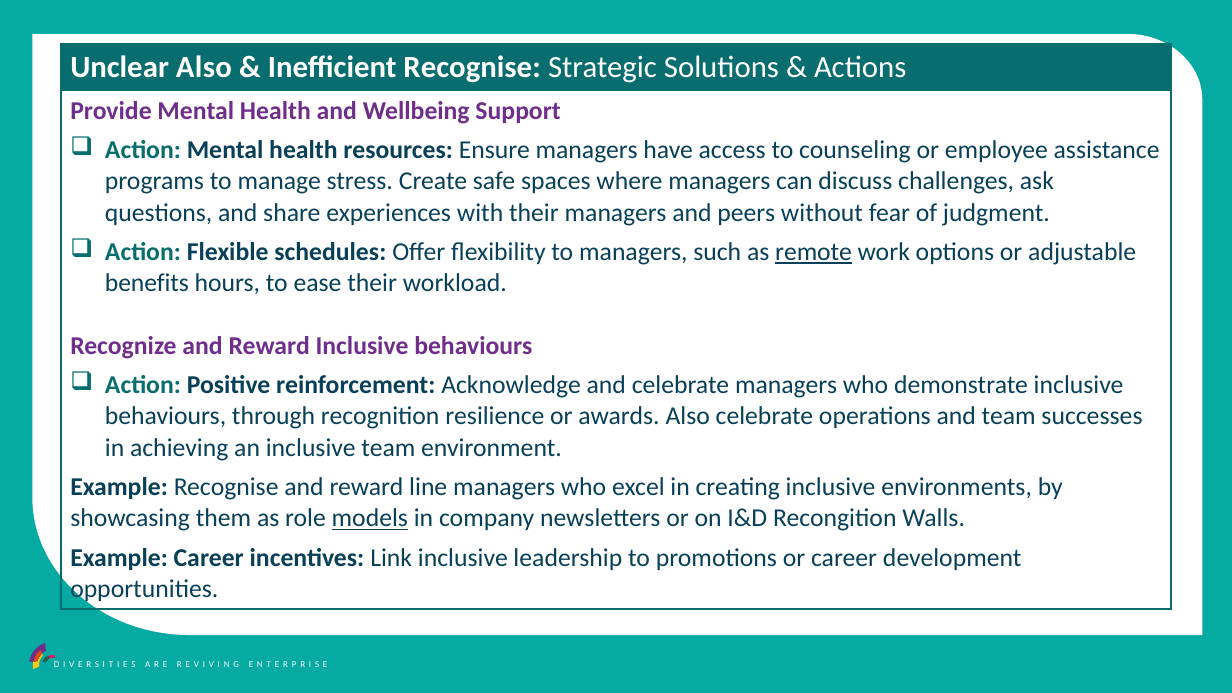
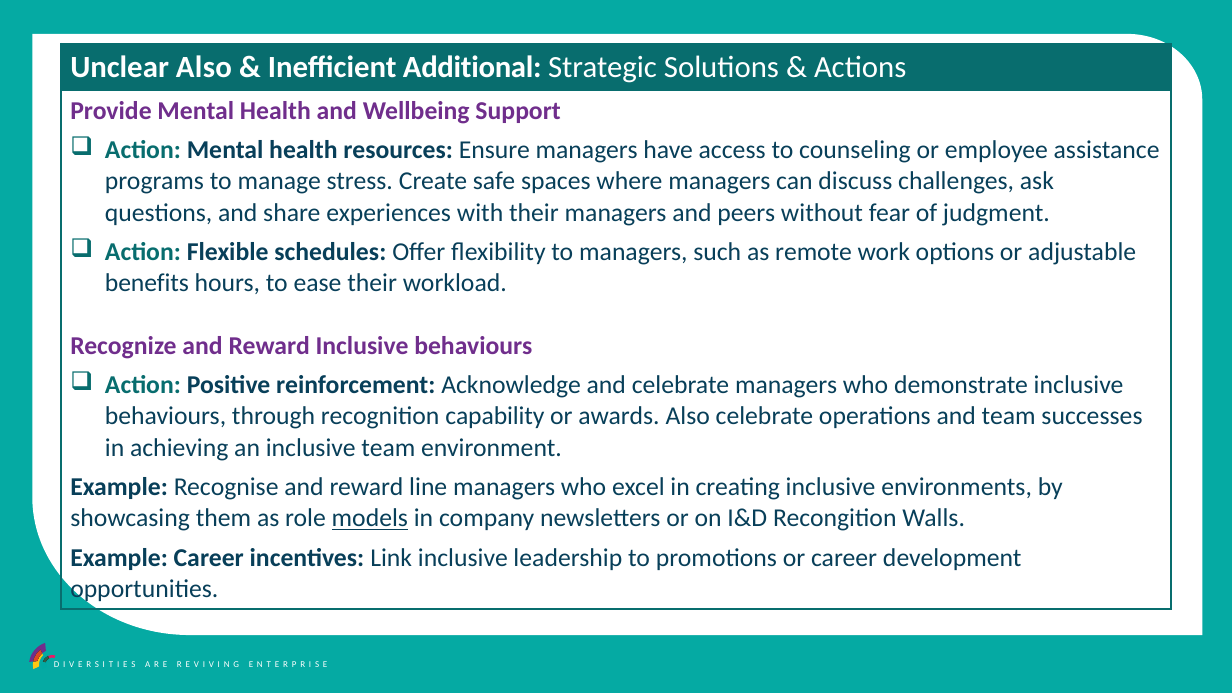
Inefficient Recognise: Recognise -> Additional (472, 67)
remote underline: present -> none (814, 252)
resilience: resilience -> capability (495, 416)
